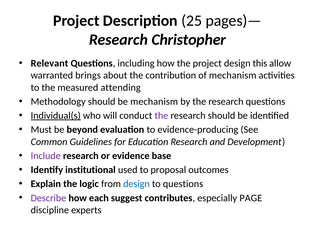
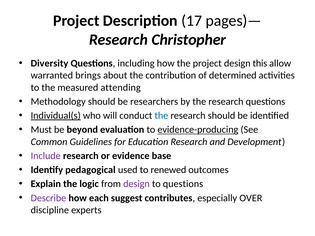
25: 25 -> 17 (192, 21)
Relevant: Relevant -> Diversity (49, 63)
of mechanism: mechanism -> determined (233, 76)
be mechanism: mechanism -> researchers (154, 102)
the colour: purple -> blue (161, 116)
evidence-producing underline: none -> present (198, 130)
institutional: institutional -> pedagogical (90, 170)
proposal: proposal -> renewed (168, 170)
design colour: blue -> purple (136, 184)
PAGE: PAGE -> OVER (251, 198)
